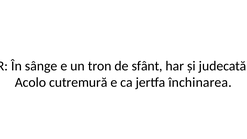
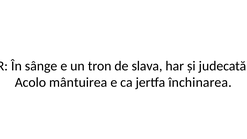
sfânt: sfânt -> slava (147, 66)
cutremură: cutremură -> mântuirea (78, 82)
